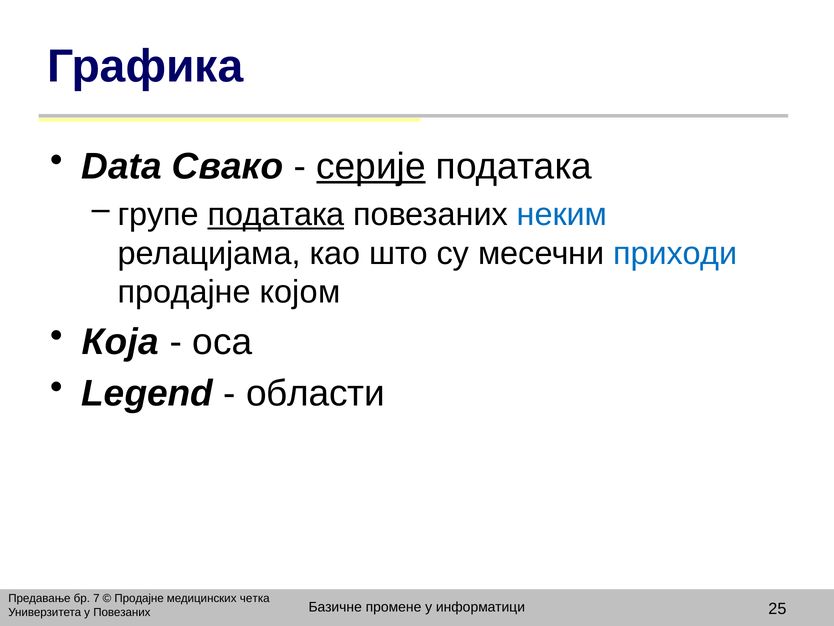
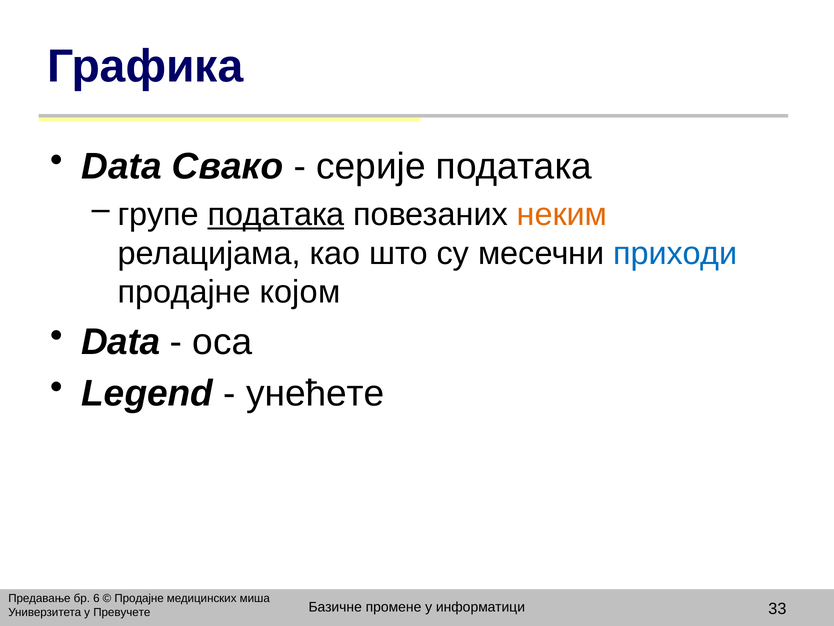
серије underline: present -> none (371, 166)
неким colour: blue -> orange (562, 214)
Која: Која -> Data (121, 341)
области: области -> унећете (315, 393)
7: 7 -> 6 (96, 598)
четка: четка -> миша (255, 598)
25: 25 -> 33 (777, 608)
у Повезаних: Повезаних -> Превучете (122, 612)
